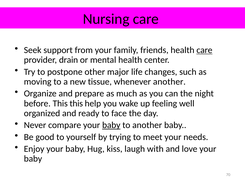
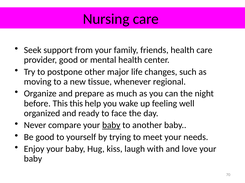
care underline: present -> none (204, 50)
provider drain: drain -> good (68, 60)
whenever another: another -> regional (169, 82)
